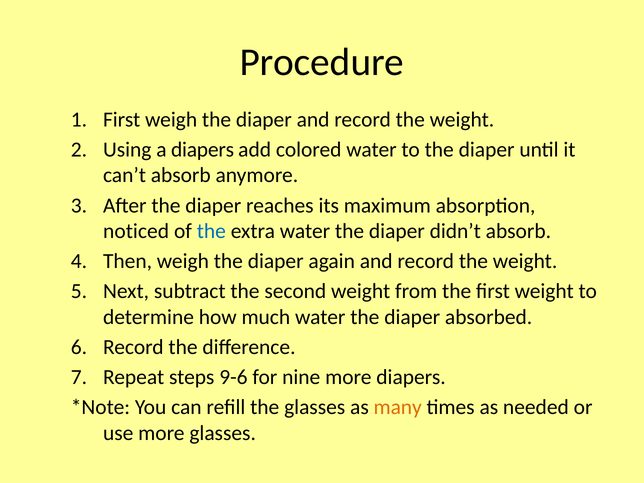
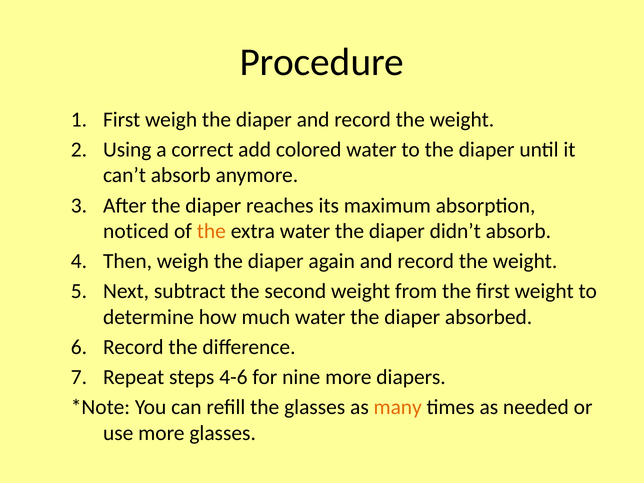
a diapers: diapers -> correct (202, 150)
the colour: blue -> orange (211, 231)
9-6: 9-6 -> 4-6 (233, 377)
